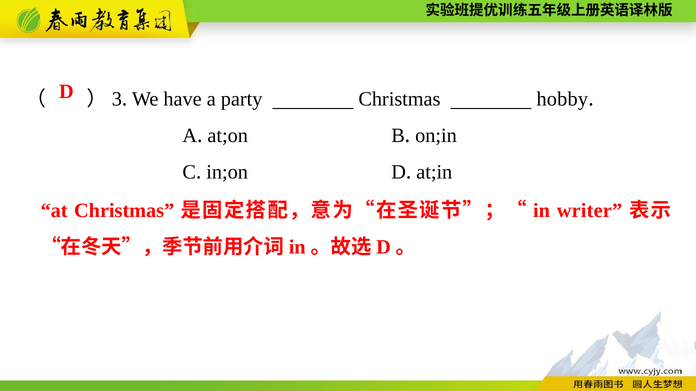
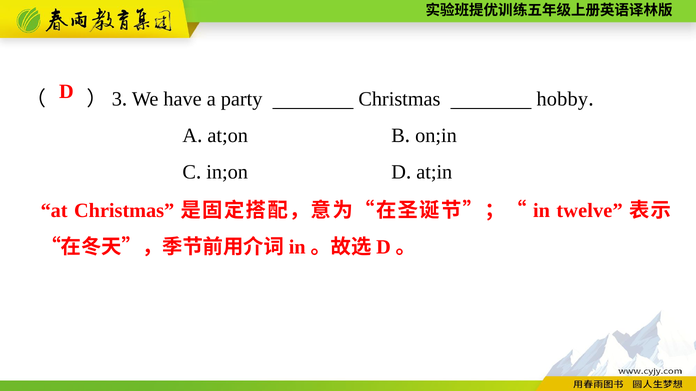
writer: writer -> twelve (590, 211)
